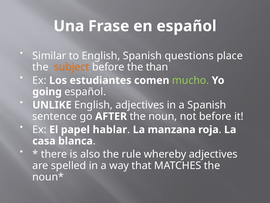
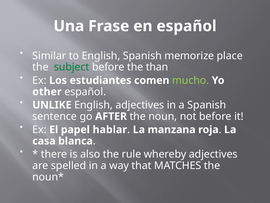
questions: questions -> memorize (189, 56)
subject colour: orange -> green (72, 67)
going: going -> other (47, 92)
